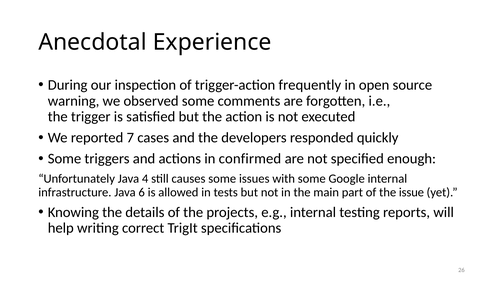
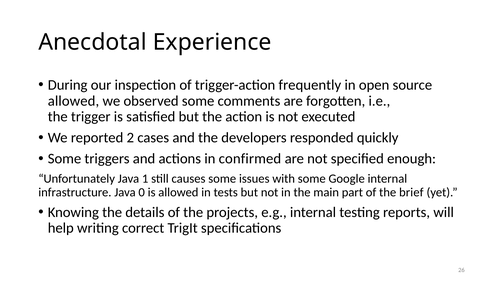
warning: warning -> allowed (73, 101)
7: 7 -> 2 (130, 138)
4: 4 -> 1 (145, 179)
6: 6 -> 0 (142, 192)
issue: issue -> brief (411, 192)
